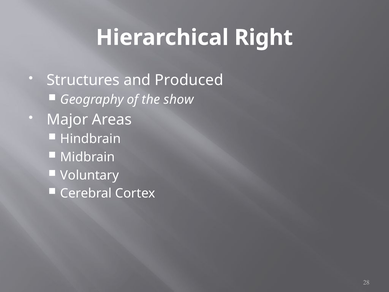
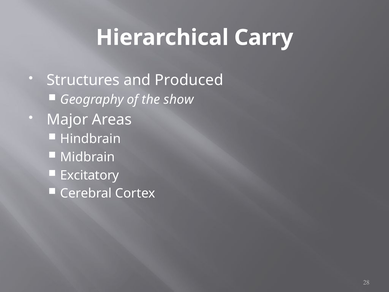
Right: Right -> Carry (264, 38)
Voluntary: Voluntary -> Excitatory (90, 175)
